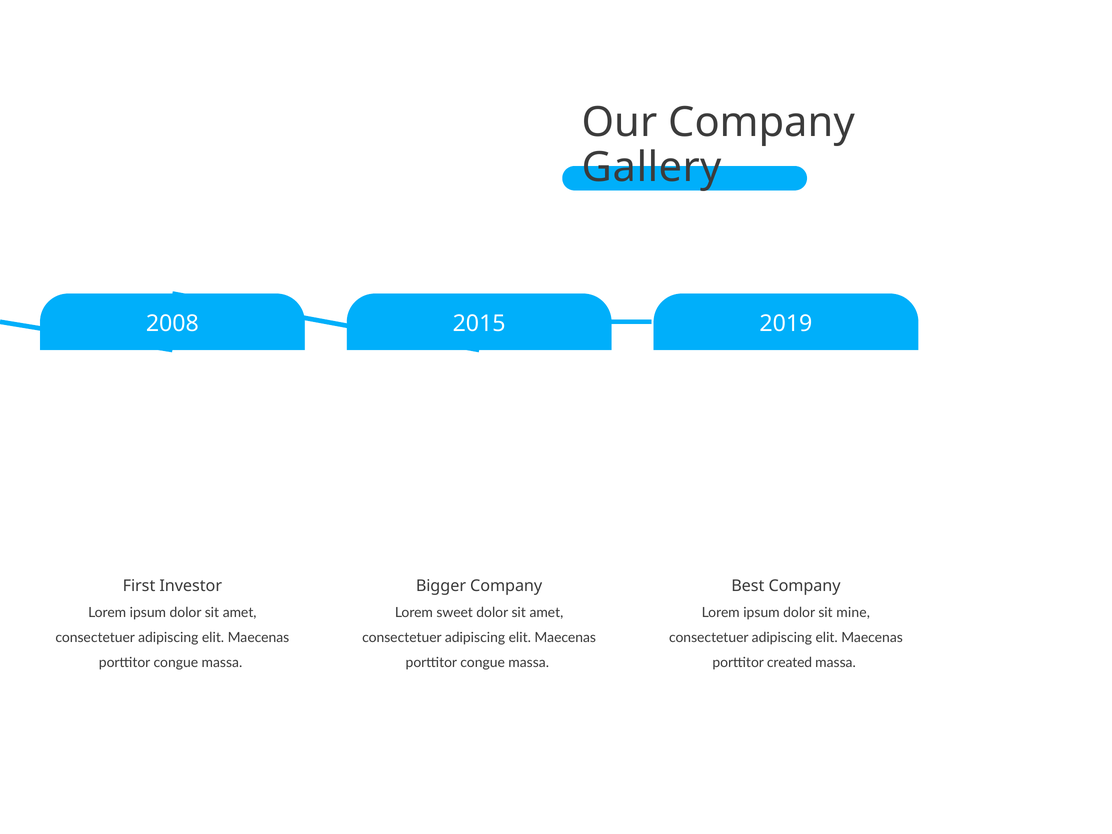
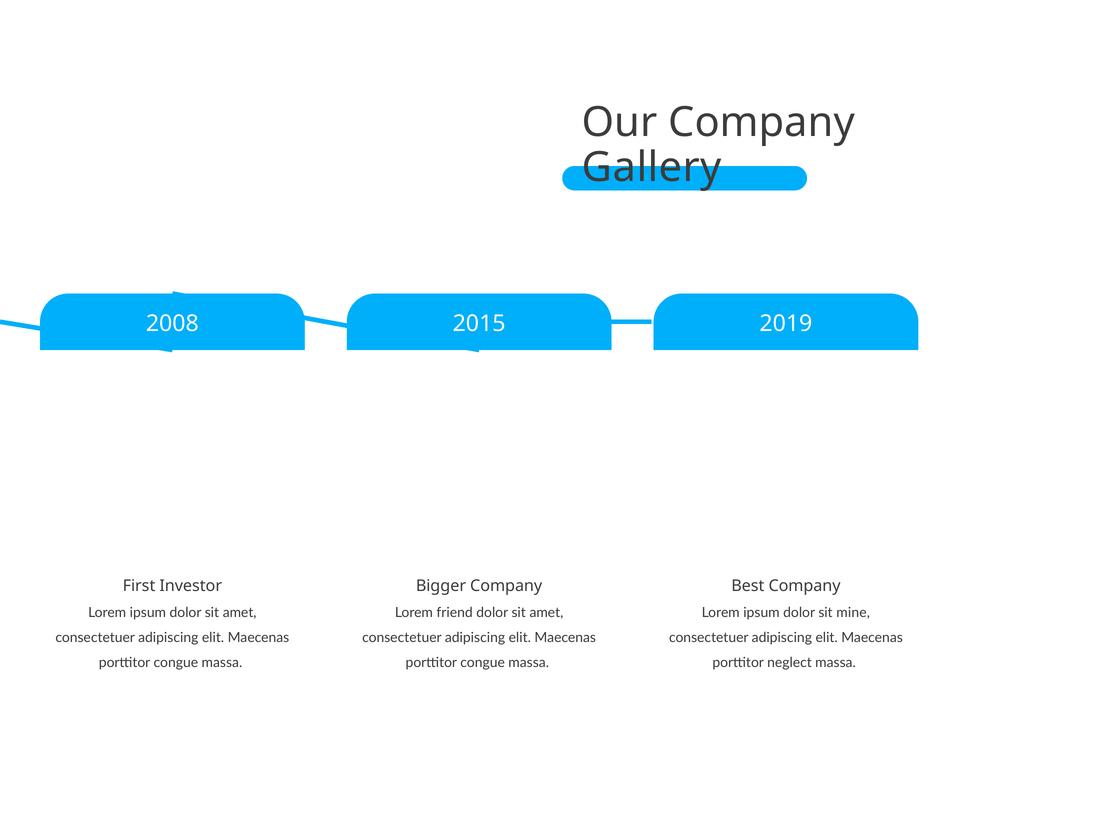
sweet: sweet -> friend (455, 612)
created: created -> neglect (789, 663)
